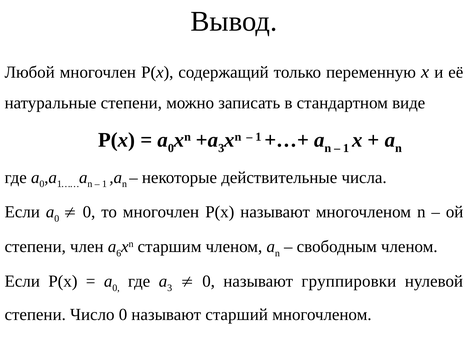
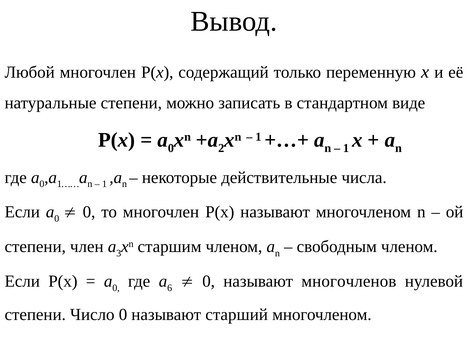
3: 3 -> 2 (221, 148)
6: 6 -> 3 (119, 253)
3: 3 -> 6 (170, 288)
группировки: группировки -> многочленов (349, 281)
